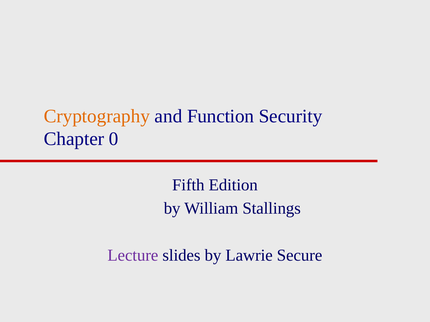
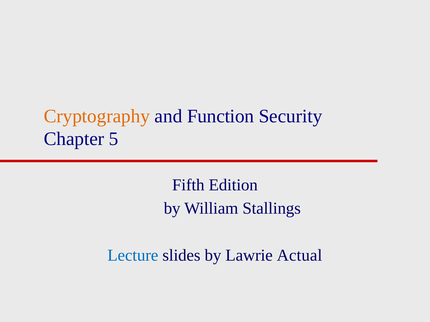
0: 0 -> 5 (114, 139)
Lecture colour: purple -> blue (133, 256)
Secure: Secure -> Actual (299, 256)
